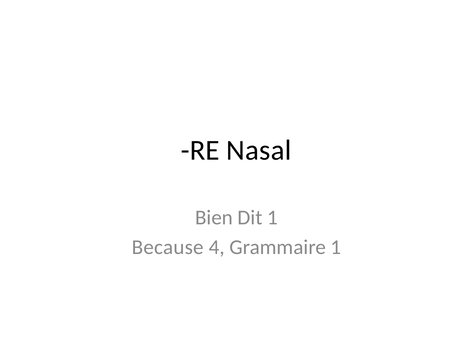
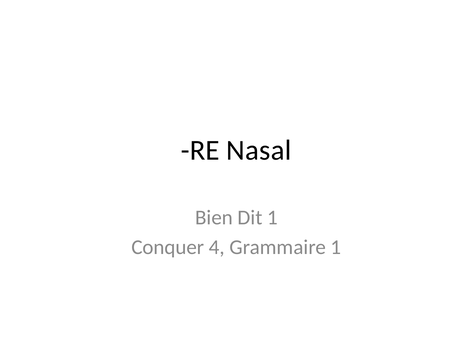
Because: Because -> Conquer (168, 247)
